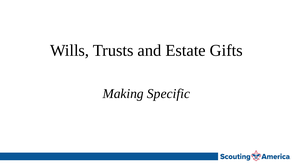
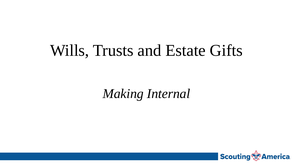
Specific: Specific -> Internal (169, 94)
